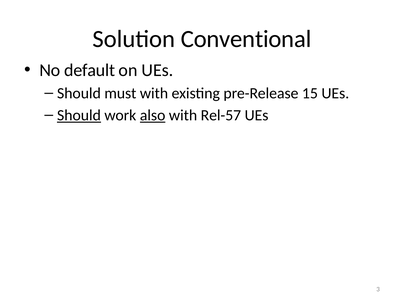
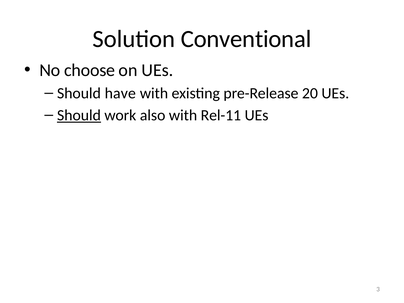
default: default -> choose (90, 70)
must: must -> have (120, 93)
15: 15 -> 20 (310, 93)
also underline: present -> none (153, 115)
Rel-57: Rel-57 -> Rel-11 (221, 115)
